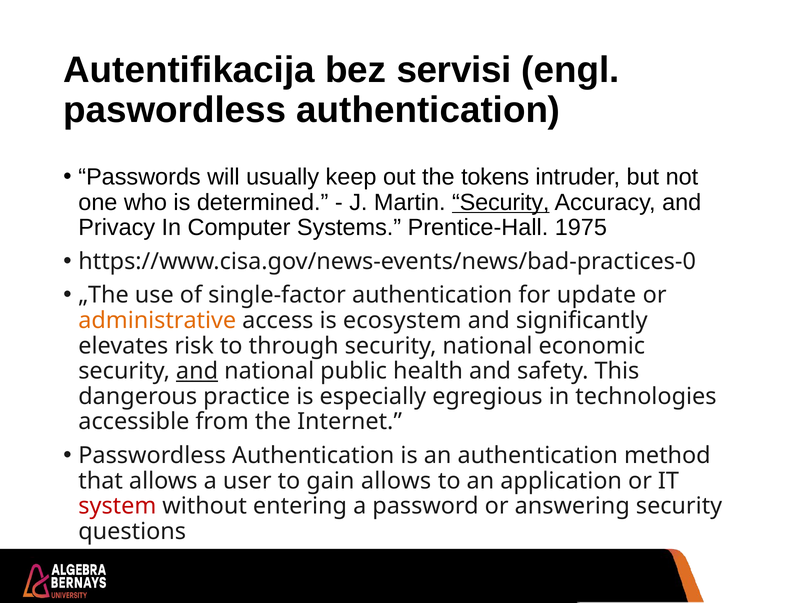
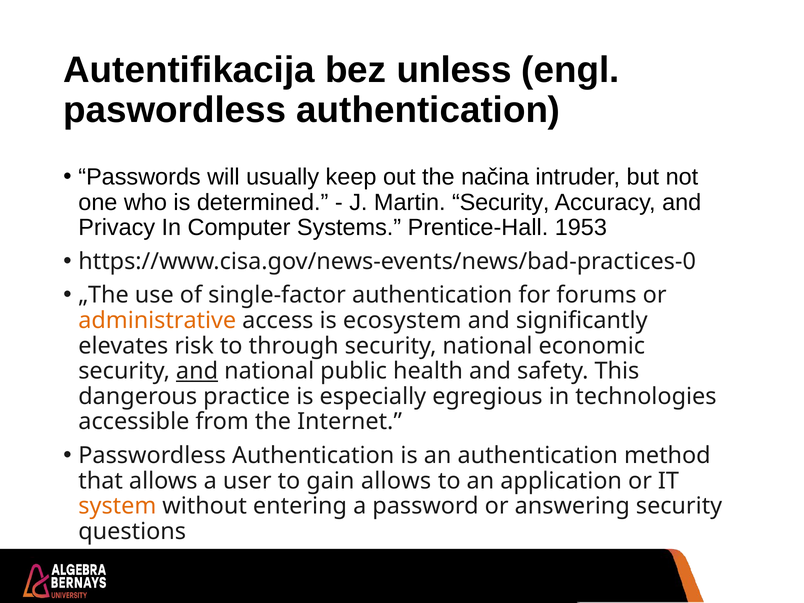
servisi: servisi -> unless (454, 70)
tokens: tokens -> načina (495, 177)
Security underline: present -> none (501, 202)
1975: 1975 -> 1953 (581, 228)
update: update -> forums (597, 295)
system colour: red -> orange (117, 506)
